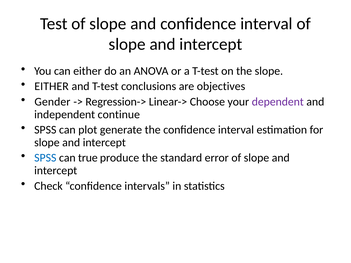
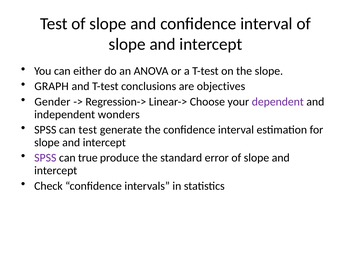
EITHER: EITHER -> GRAPH (52, 86)
continue: continue -> wonders (119, 115)
can plot: plot -> test (88, 130)
SPSS colour: blue -> purple (45, 158)
